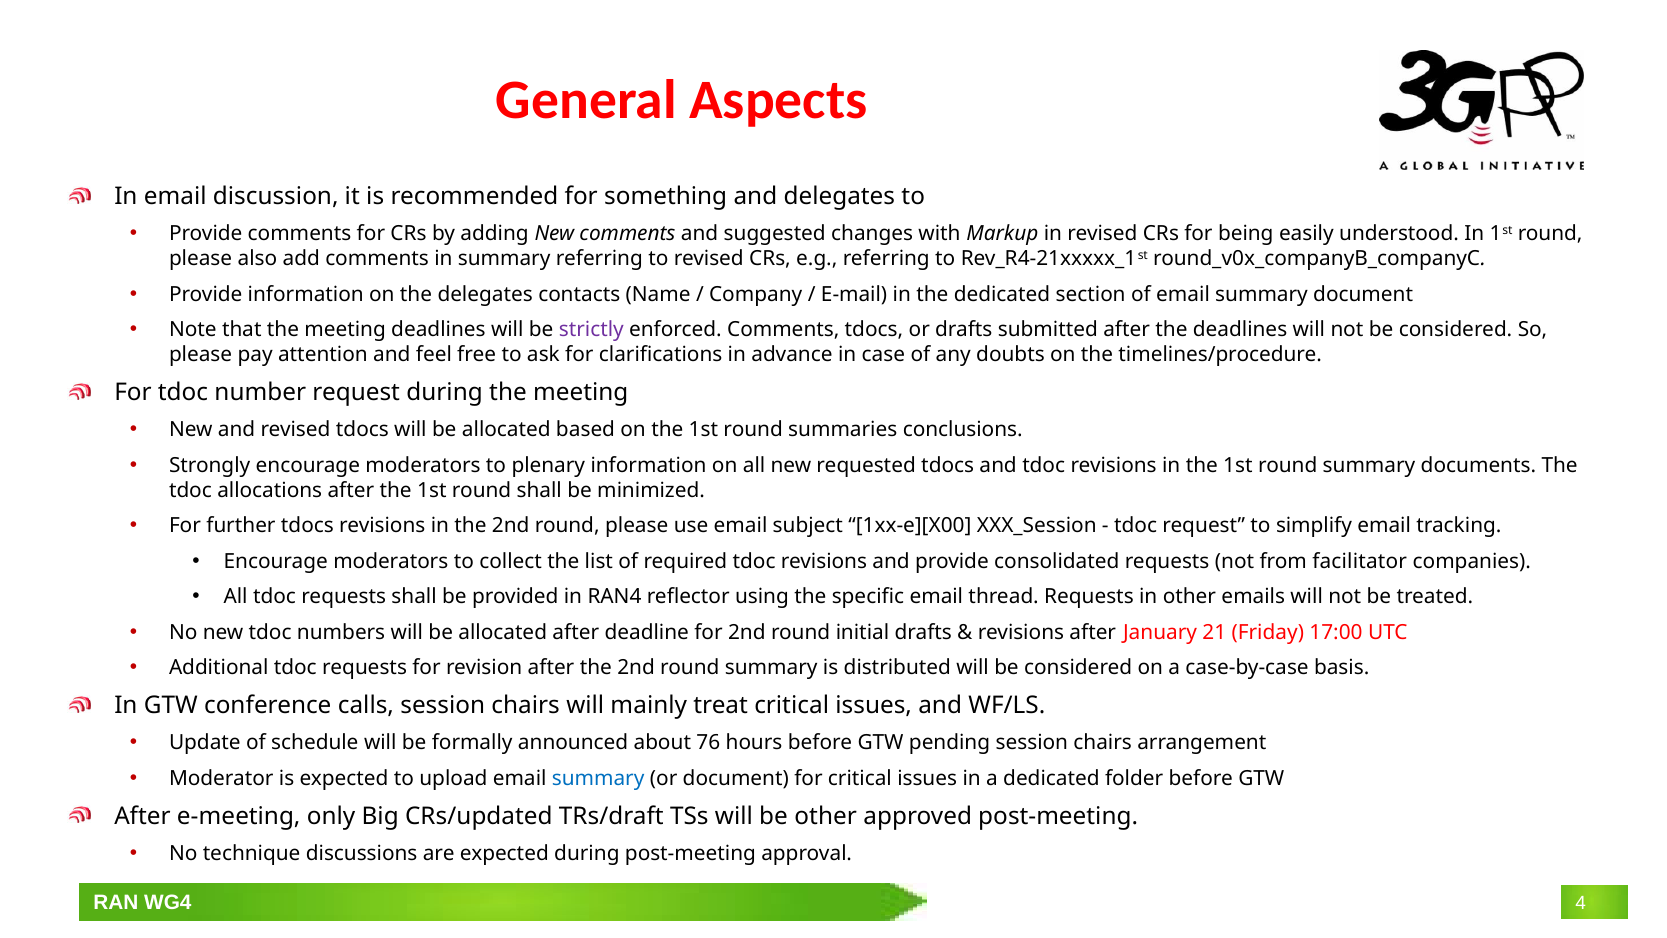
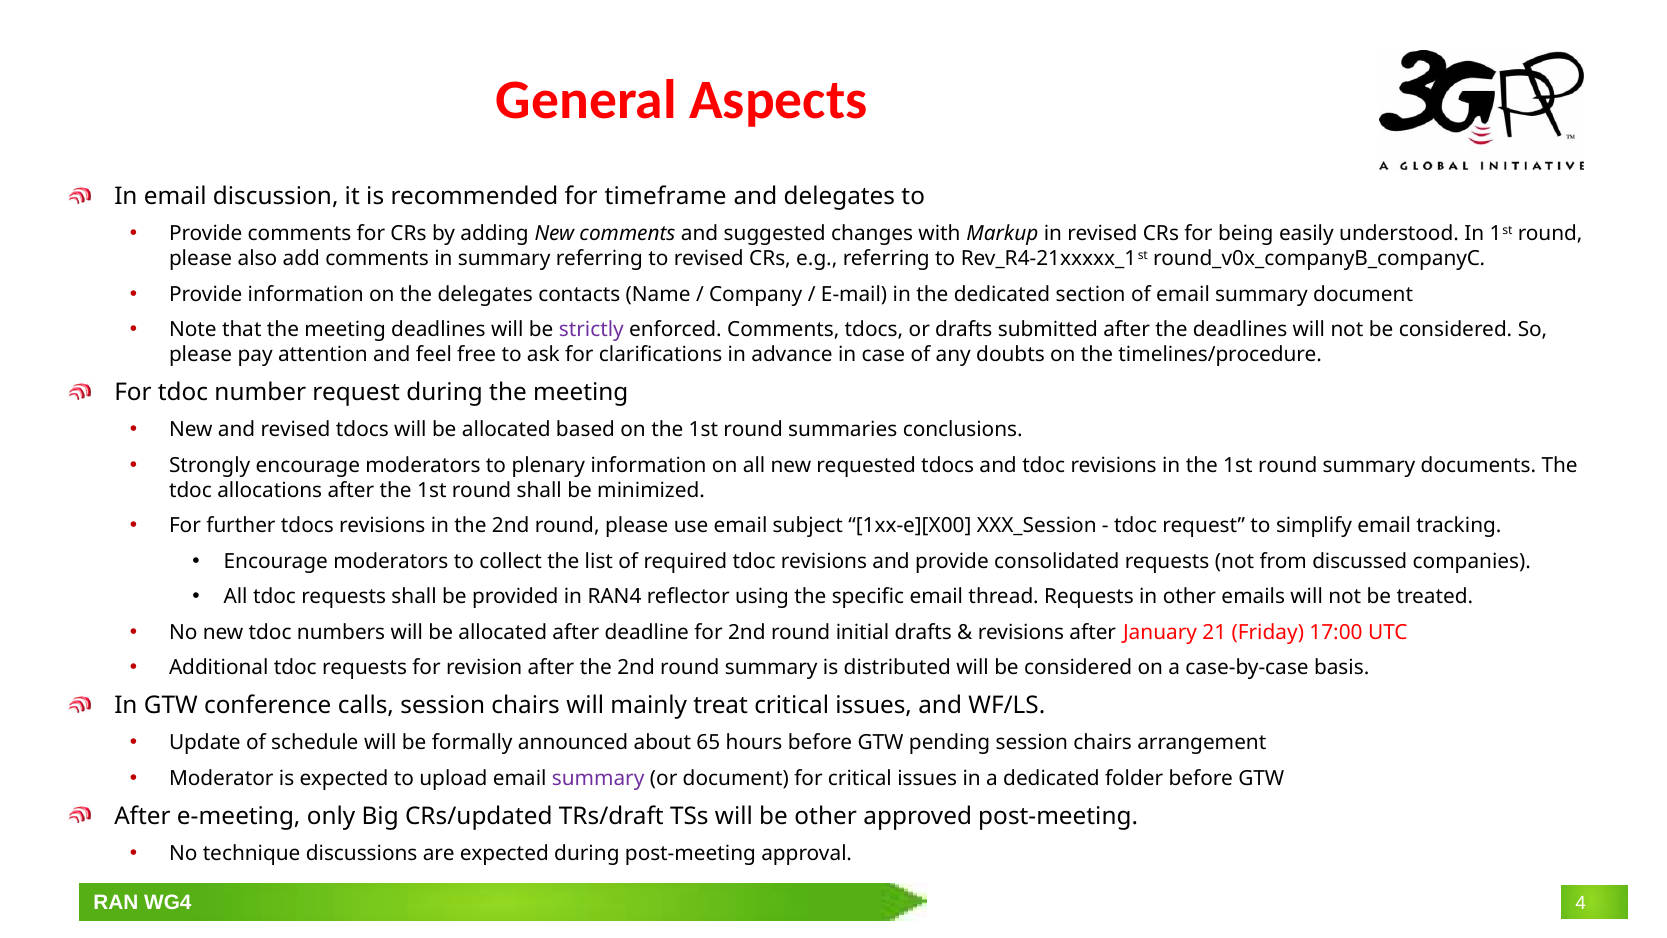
something: something -> timeframe (666, 197)
facilitator: facilitator -> discussed (1360, 561)
76: 76 -> 65 (708, 743)
summary colour: blue -> purple (598, 778)
